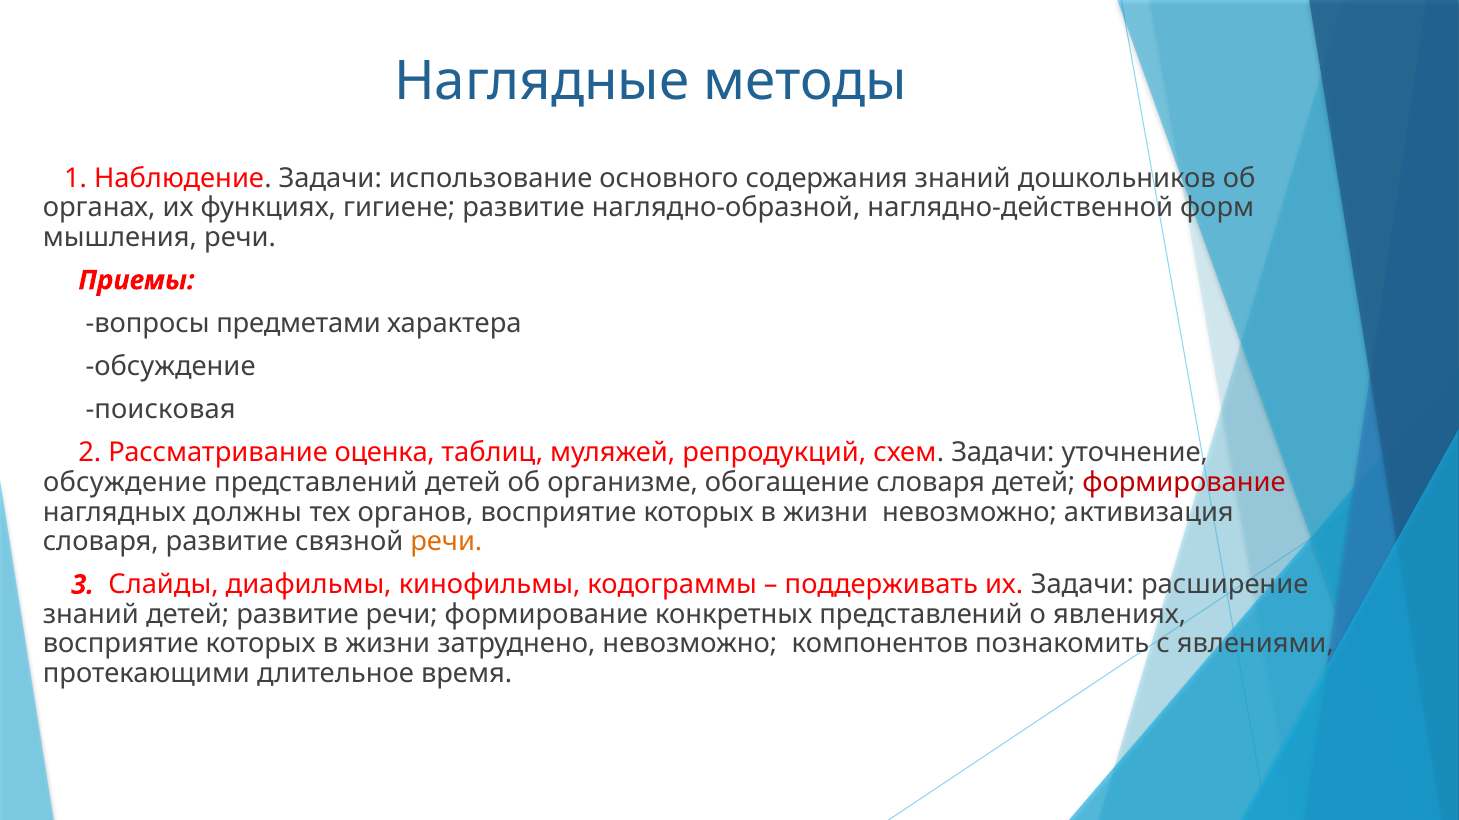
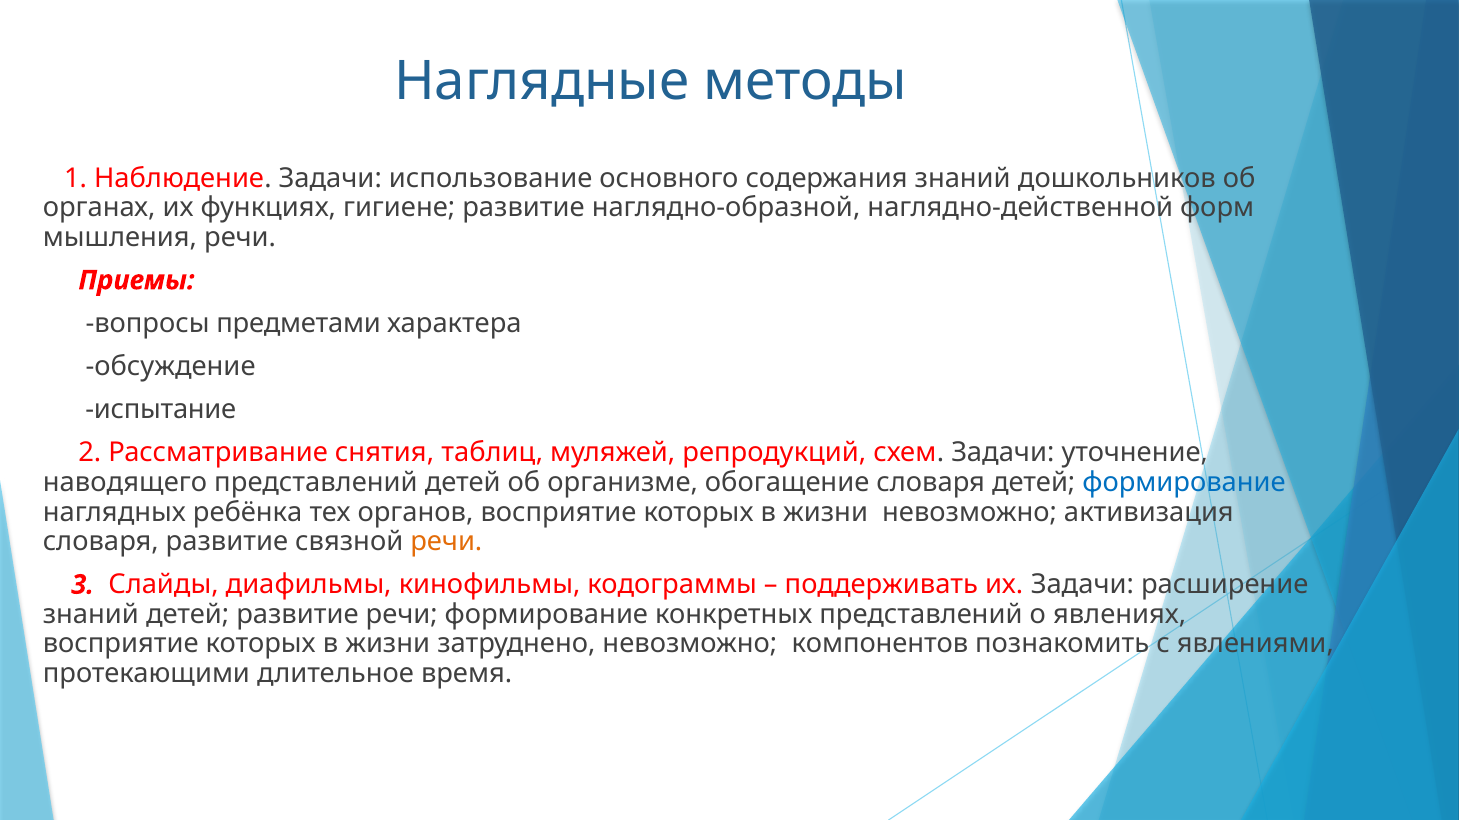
поисковая: поисковая -> испытание (161, 410)
оценка: оценка -> снятия (385, 453)
обсуждение: обсуждение -> наводящего (125, 483)
формирование colour: red -> blue (1184, 483)
должны: должны -> ребёнка (248, 512)
